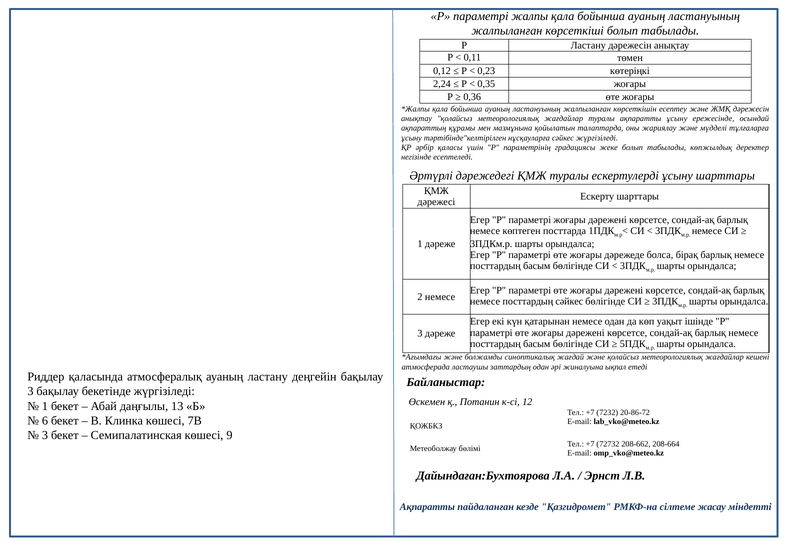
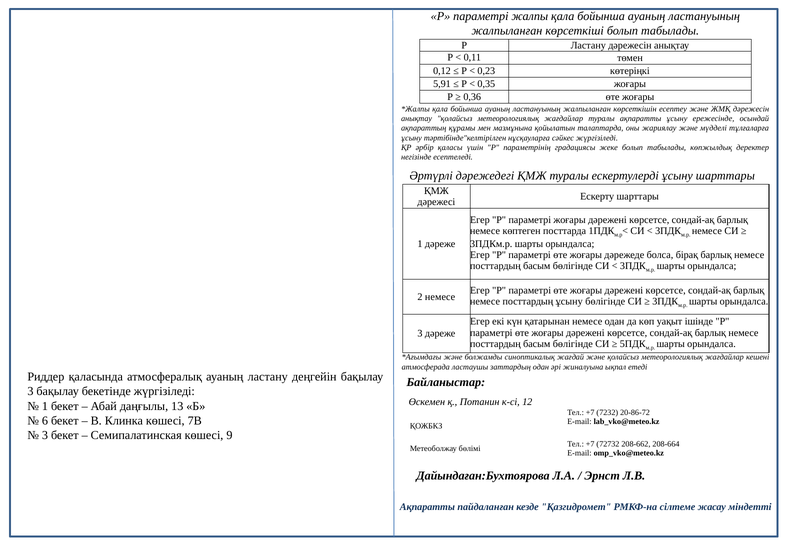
2,24: 2,24 -> 5,91 (442, 84)
посттардың сәйкес: сәйкес -> ұсыну (569, 301)
